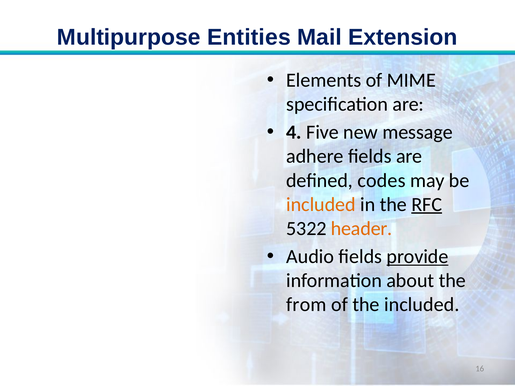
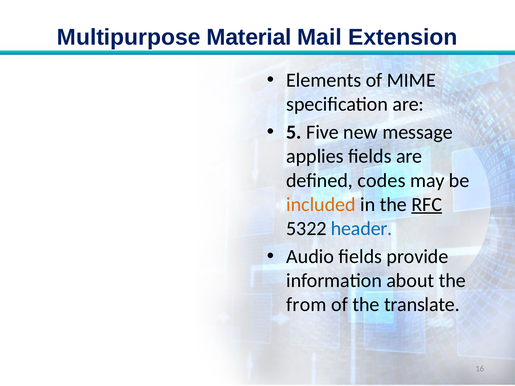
Entities: Entities -> Material (249, 37)
4: 4 -> 5 (294, 132)
adhere: adhere -> applies (315, 156)
header colour: orange -> blue (362, 229)
provide underline: present -> none (417, 257)
the included: included -> translate (422, 305)
